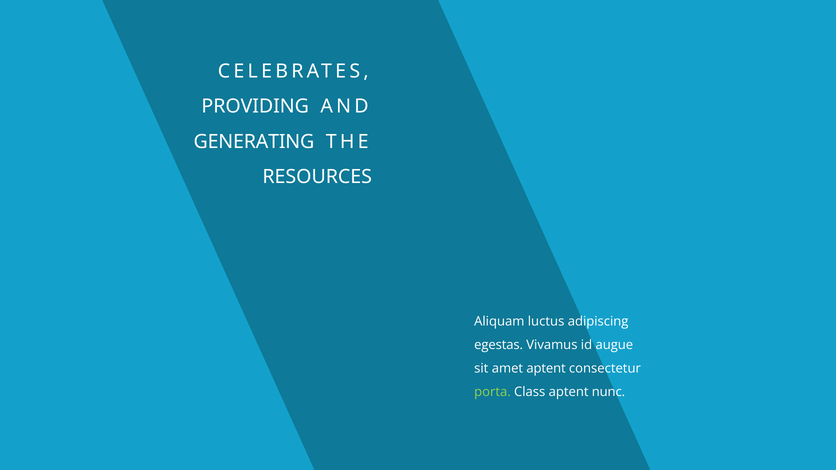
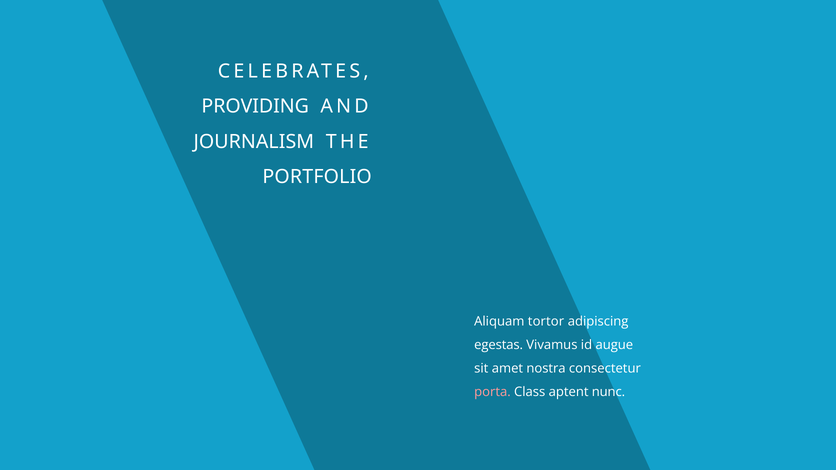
GENERATING: GENERATING -> JOURNALISM (254, 142)
RESOURCES: RESOURCES -> PORTFOLIO (317, 177)
luctus: luctus -> tortor (546, 322)
amet aptent: aptent -> nostra (546, 369)
porta colour: light green -> pink (492, 392)
